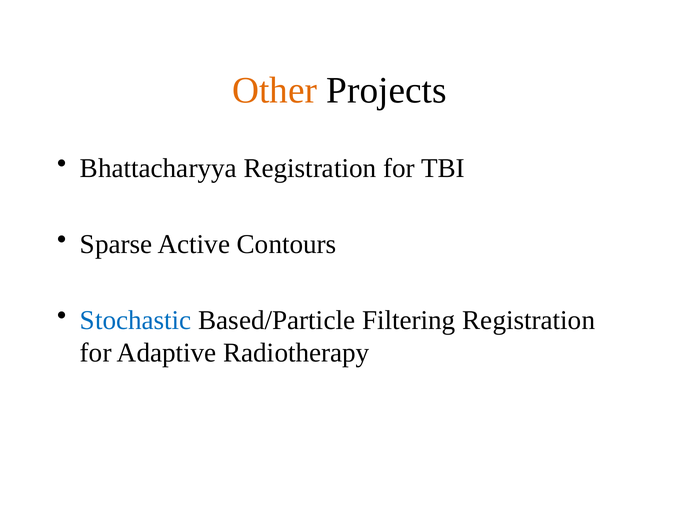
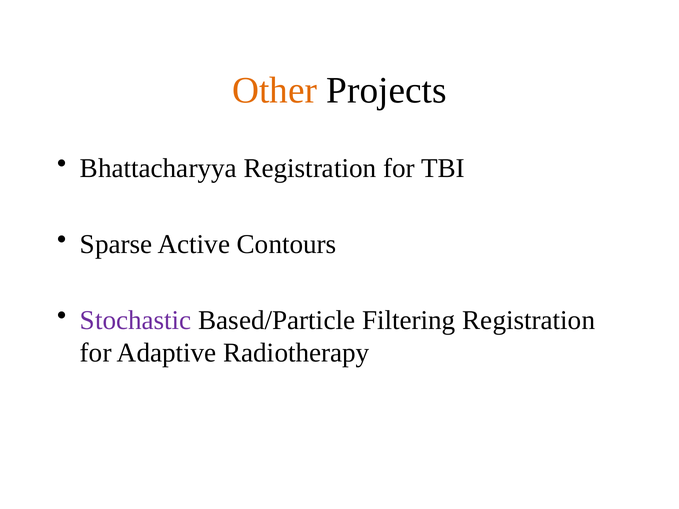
Stochastic colour: blue -> purple (136, 320)
